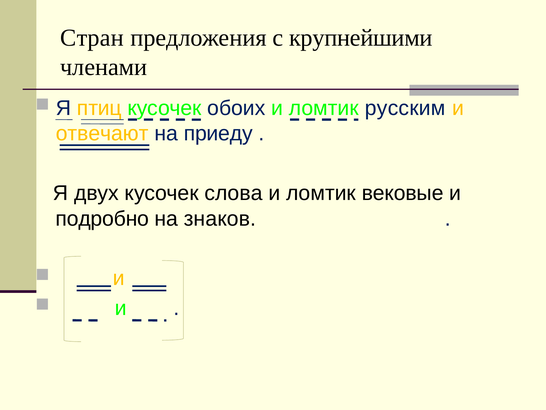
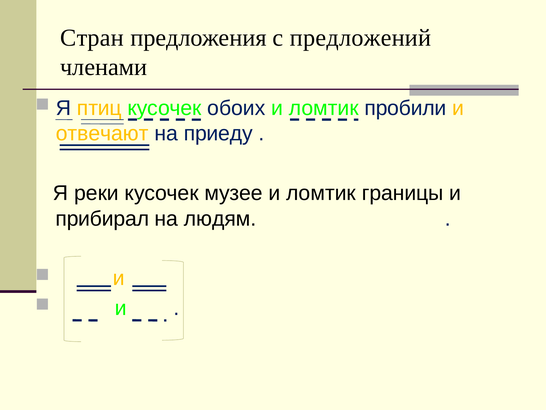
крупнейшими: крупнейшими -> предложений (361, 38)
русским: русским -> пробили (405, 108)
двух: двух -> реки (96, 193)
слова: слова -> музее (234, 193)
вековые: вековые -> границы (403, 193)
подробно: подробно -> прибирал (102, 218)
знаков: знаков -> людям (220, 218)
